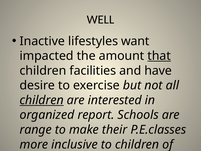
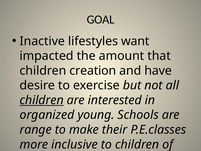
WELL: WELL -> GOAL (101, 19)
that underline: present -> none (159, 56)
facilities: facilities -> creation (93, 71)
report: report -> young (96, 115)
